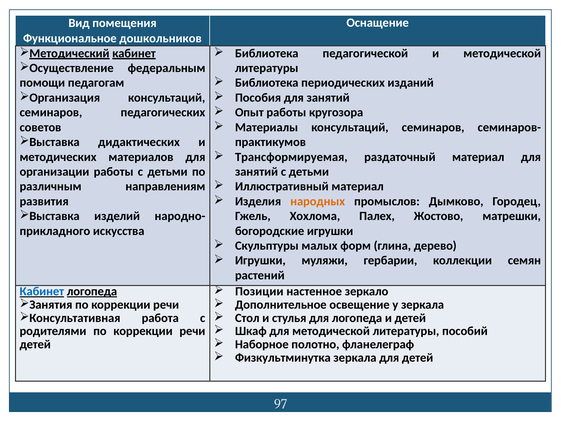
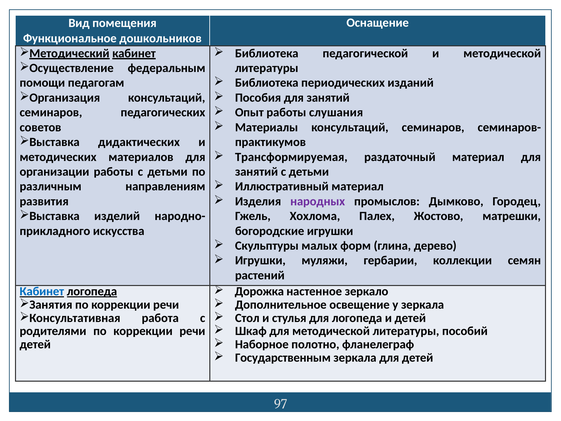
кругозора: кругозора -> слушания (336, 112)
народных colour: orange -> purple (318, 201)
Позиции: Позиции -> Дорожка (259, 291)
Физкультминутка: Физкультминутка -> Государственным (283, 358)
